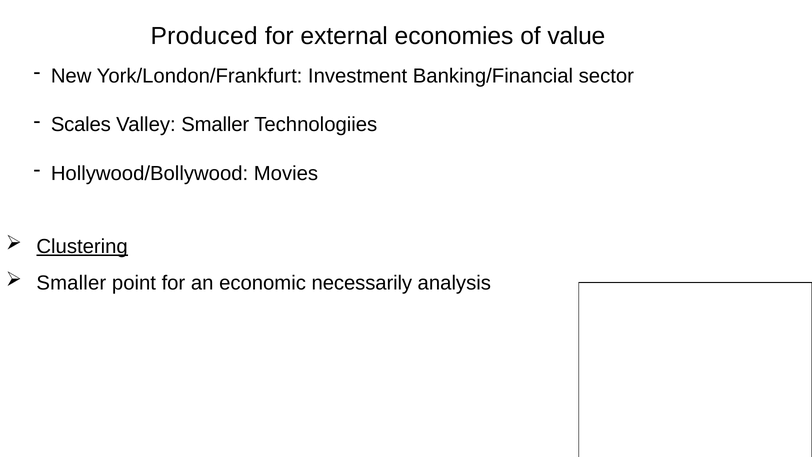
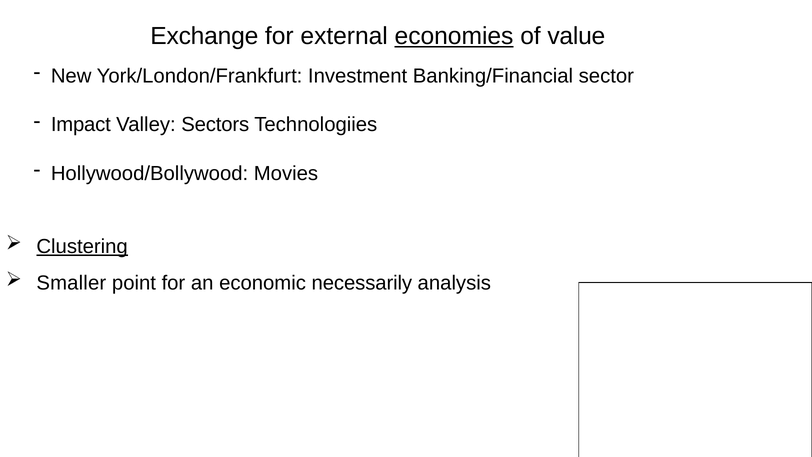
Produced: Produced -> Exchange (204, 36)
economies underline: none -> present (454, 36)
Scales: Scales -> Impact (81, 125)
Valley Smaller: Smaller -> Sectors (215, 125)
